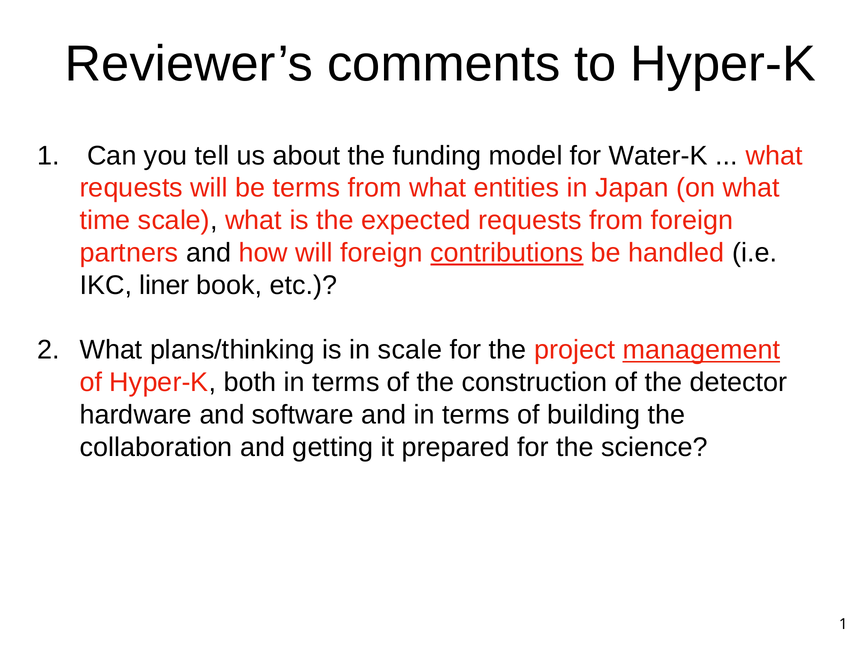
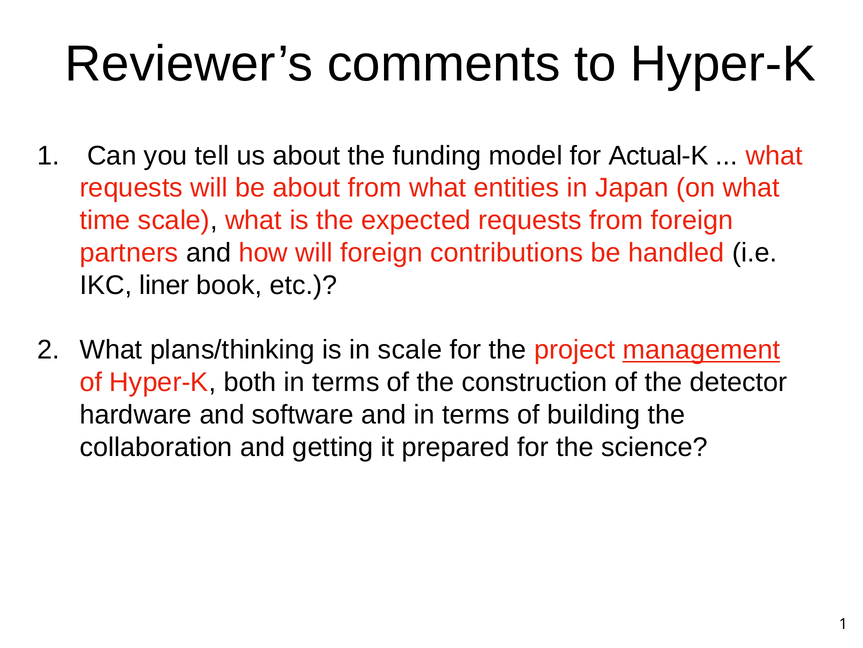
Water-K: Water-K -> Actual-K (659, 155)
be terms: terms -> about (307, 188)
contributions underline: present -> none (507, 253)
